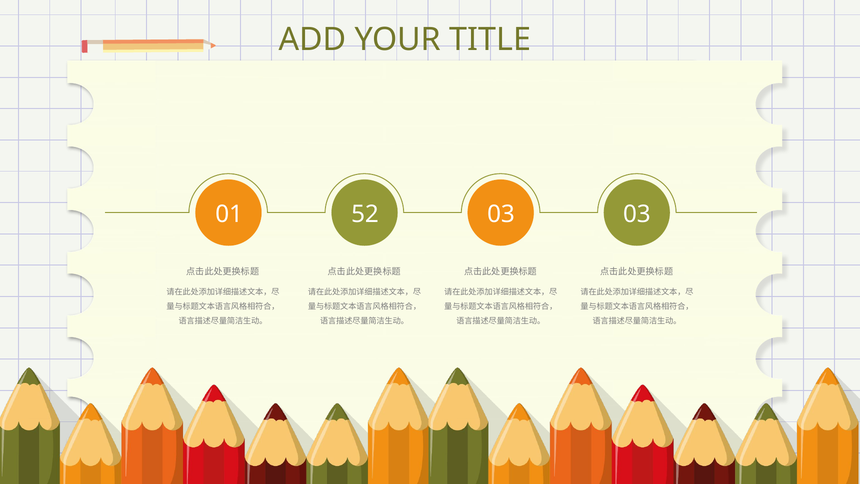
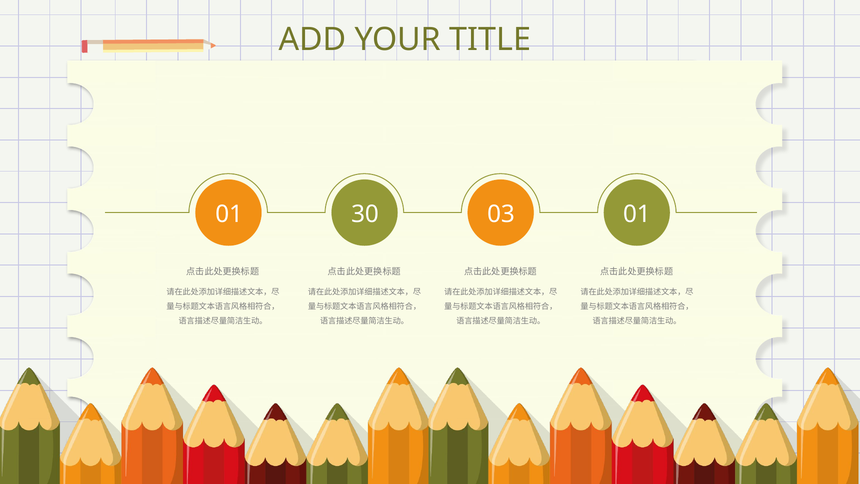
52: 52 -> 30 (365, 214)
03 03: 03 -> 01 (637, 214)
